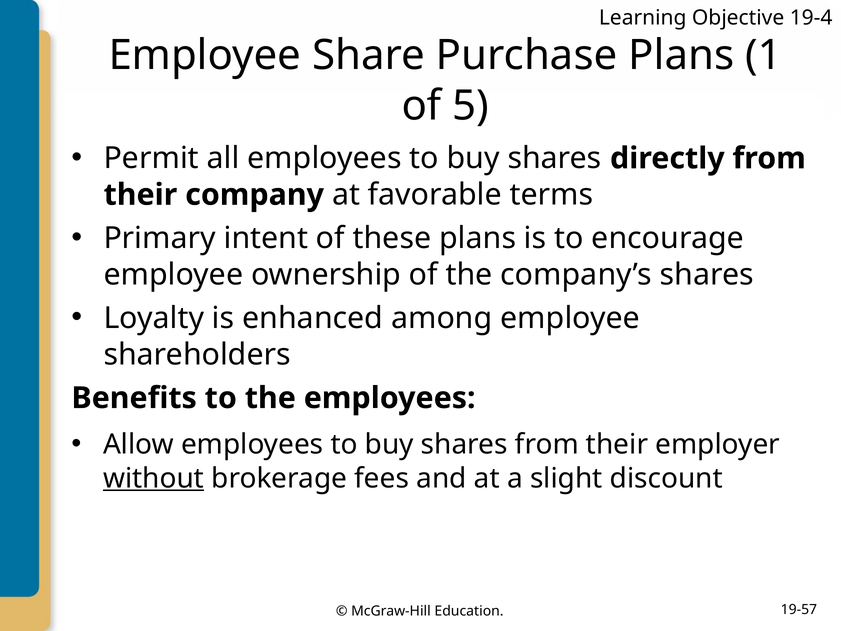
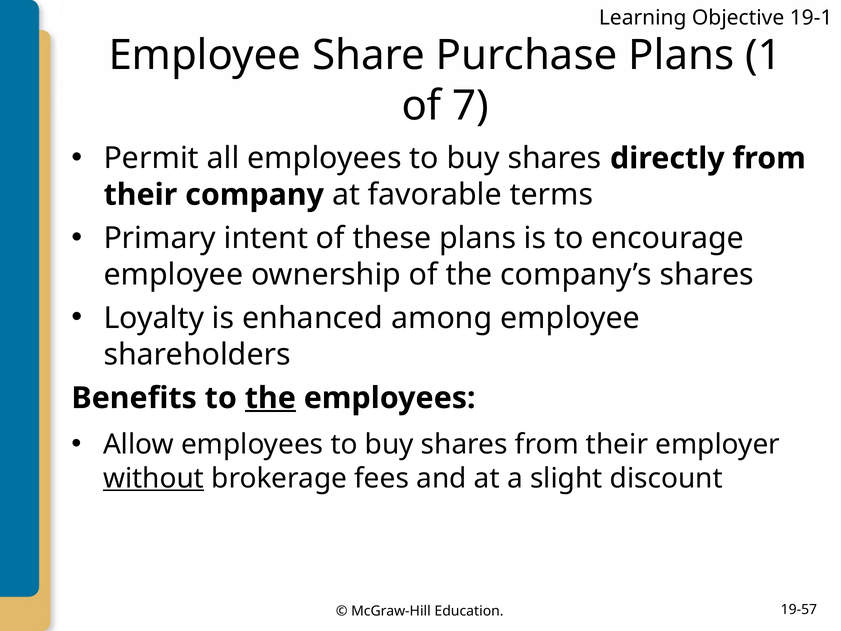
19-4: 19-4 -> 19-1 (811, 18)
5: 5 -> 7 (471, 106)
the underline: none -> present (270, 398)
